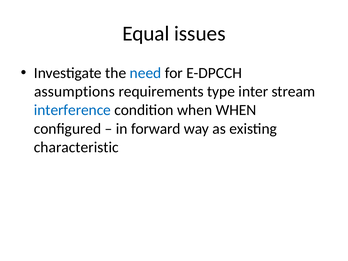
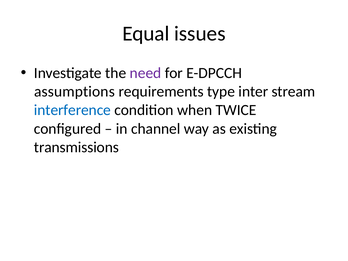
need colour: blue -> purple (146, 73)
when WHEN: WHEN -> TWICE (236, 110)
forward: forward -> channel (156, 129)
characteristic: characteristic -> transmissions (76, 147)
